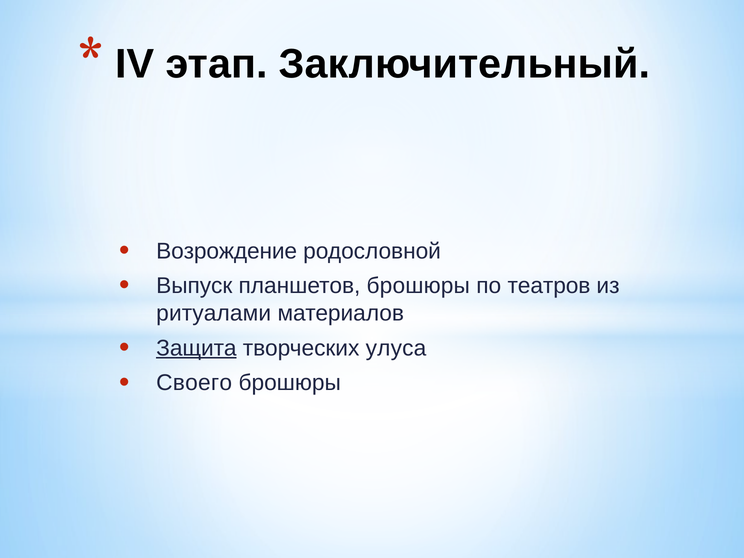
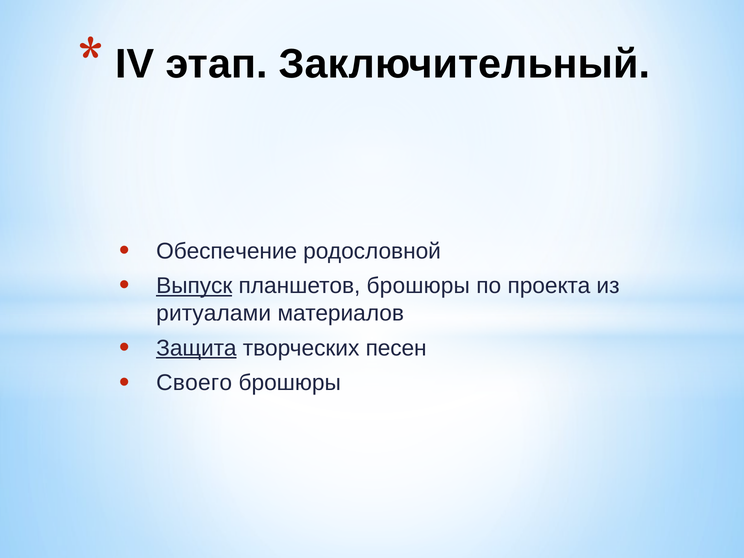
Возрождение: Возрождение -> Обеспечение (227, 251)
Выпуск underline: none -> present (194, 286)
театров: театров -> проекта (549, 286)
улуса: улуса -> песен (396, 348)
